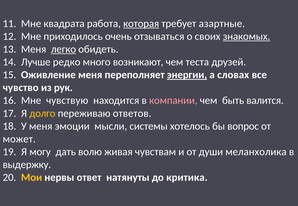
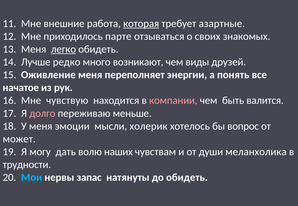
квадрата: квадрата -> внешние (64, 24)
очень: очень -> парте (118, 36)
знакомых underline: present -> none (247, 36)
теста: теста -> виды (197, 62)
энергии underline: present -> none (187, 75)
словах: словах -> понять (233, 75)
чувство: чувство -> начатое (21, 88)
долго colour: yellow -> pink (42, 113)
ответов: ответов -> меньше (132, 113)
системы: системы -> холерик (149, 126)
живая: живая -> наших (118, 152)
выдержку: выдержку -> трудности (27, 165)
Мои colour: yellow -> light blue (32, 178)
ответ: ответ -> запас (89, 178)
до критика: критика -> обидеть (187, 178)
